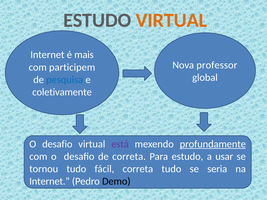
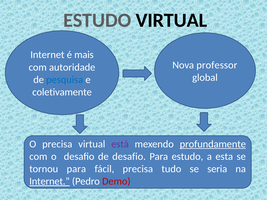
VIRTUAL colour: orange -> black (171, 20)
participem: participem -> autoridade (72, 67)
desafio: desafio -> precisa (57, 144)
de correta: correta -> desafio (129, 157)
usar: usar -> esta (224, 157)
tornou tudo: tudo -> para (76, 169)
fácil correta: correta -> precisa (138, 169)
Internet underline: none -> present (50, 182)
Demo colour: black -> red (116, 182)
